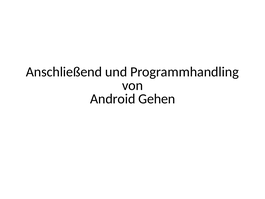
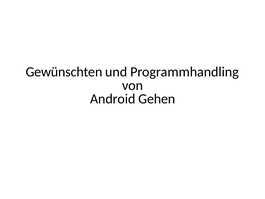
Anschließend: Anschließend -> Gewünschten (64, 72)
